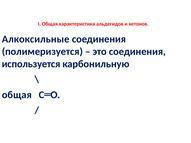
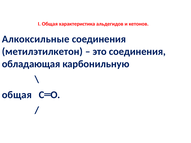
полимеризуется: полимеризуется -> метилэтилкетон (42, 52)
используется: используется -> обладающая (31, 64)
